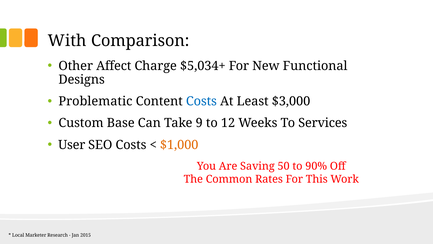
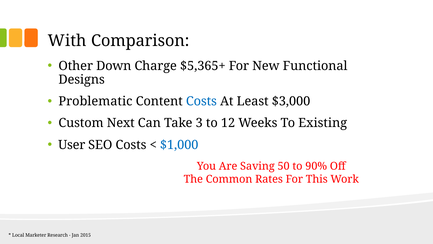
Affect: Affect -> Down (114, 66)
$5,034+: $5,034+ -> $5,365+ (203, 66)
Base: Base -> Next (121, 123)
9: 9 -> 3 (199, 123)
Services: Services -> Existing (323, 123)
$1,000 colour: orange -> blue (179, 145)
